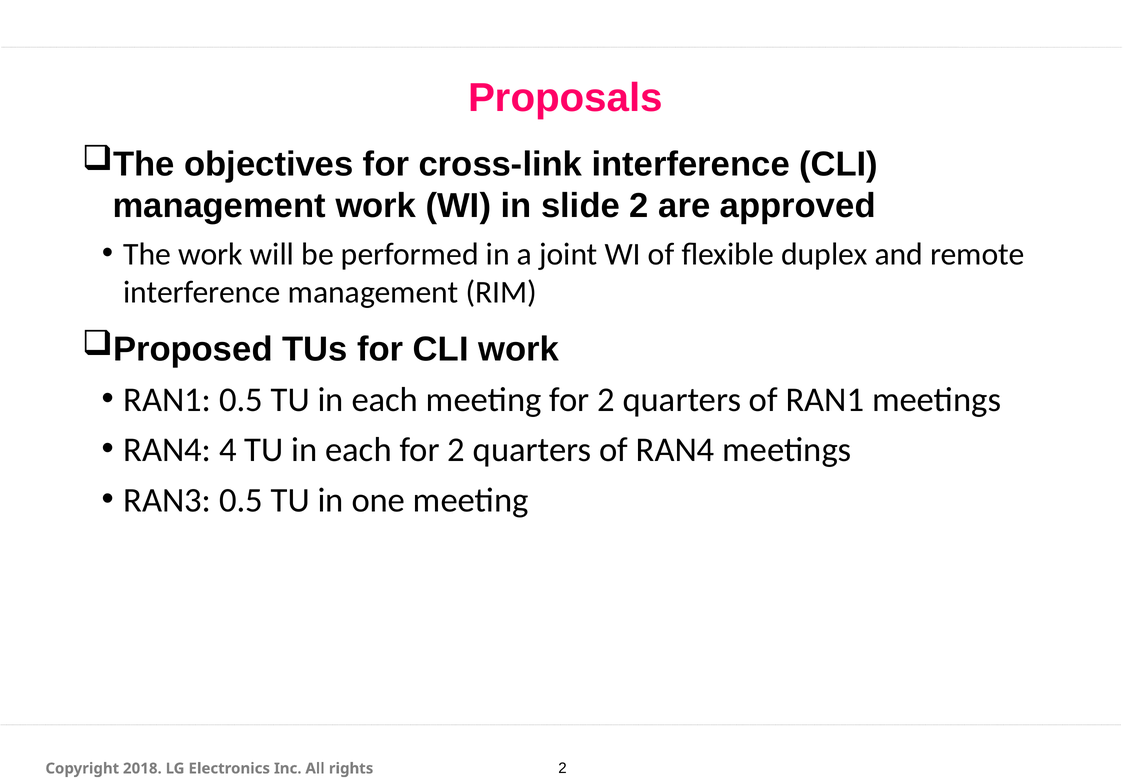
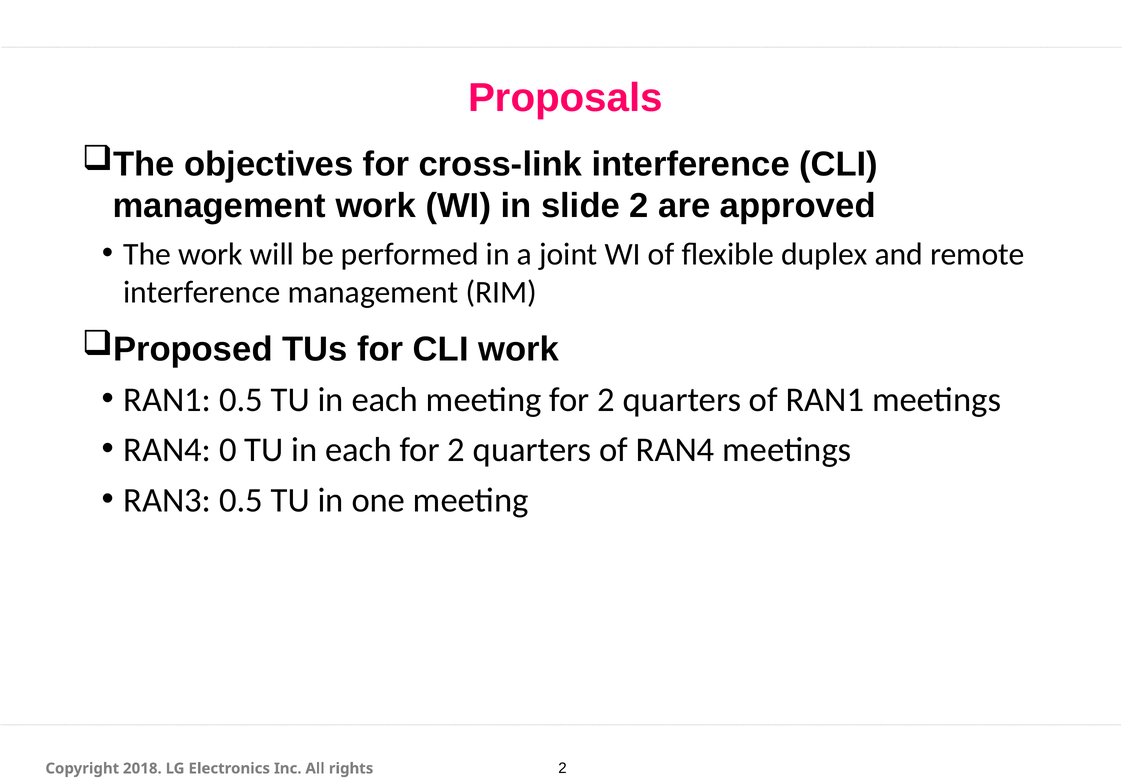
4: 4 -> 0 (228, 450)
